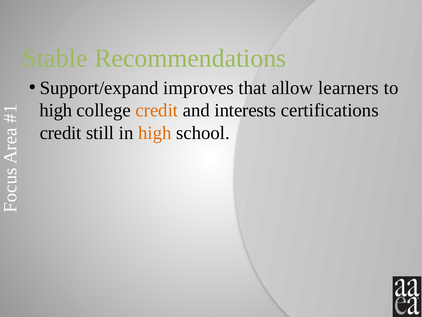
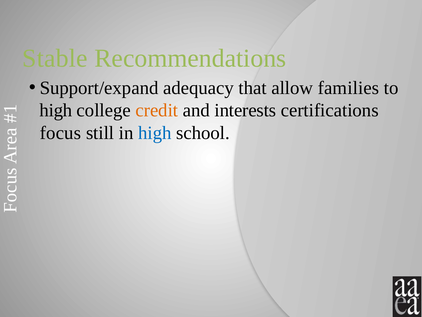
improves: improves -> adequacy (199, 88)
learners: learners -> families (348, 88)
credit: credit -> focus (60, 133)
high colour: orange -> blue (155, 133)
